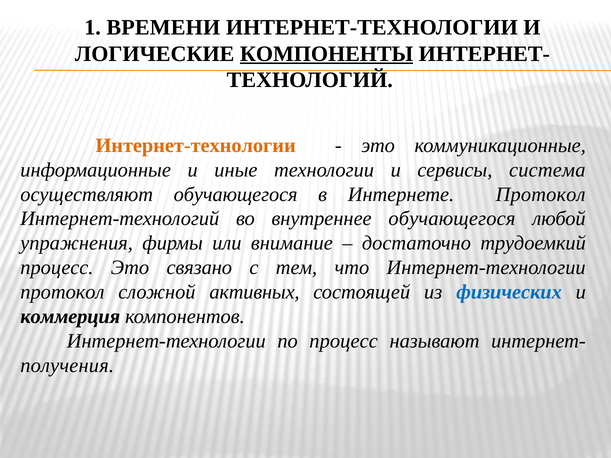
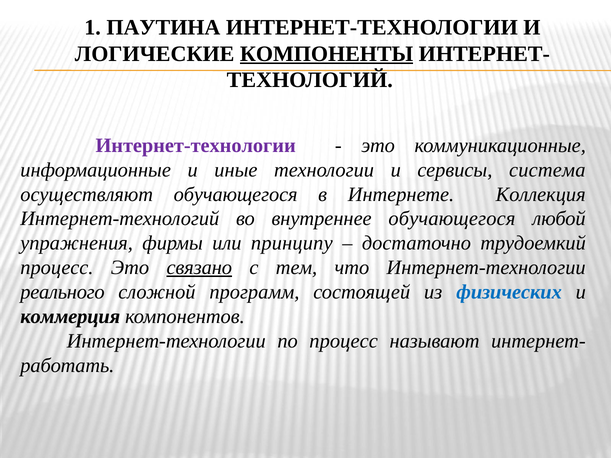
ВРЕМЕНИ: ВРЕМЕНИ -> ПАУТИНА (163, 27)
Интернет-технологии colour: orange -> purple (196, 146)
Интернете Протокол: Протокол -> Коллекция (541, 194)
внимание: внимание -> принципу (292, 243)
связано underline: none -> present (199, 268)
протокол: протокол -> реального (62, 292)
активных: активных -> программ (254, 292)
получения: получения -> работать (67, 365)
